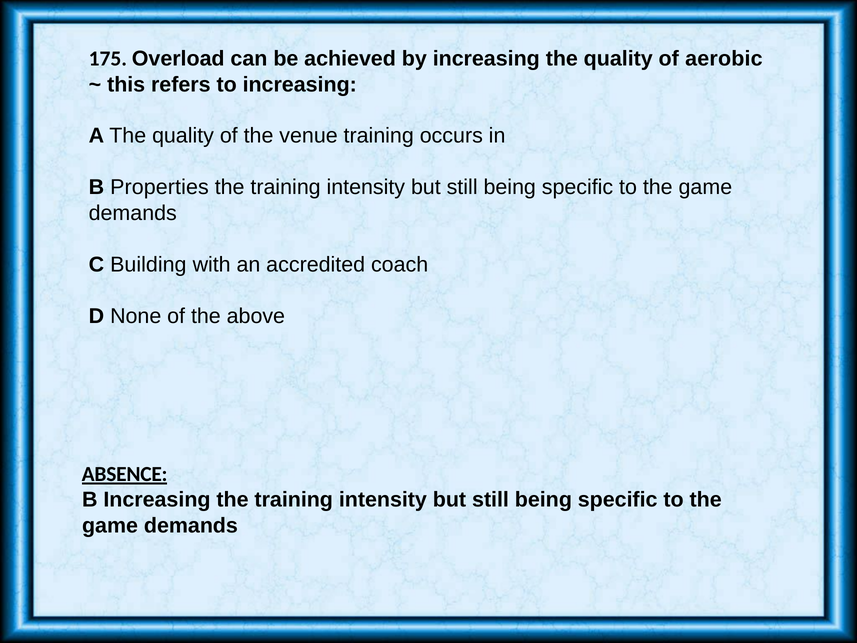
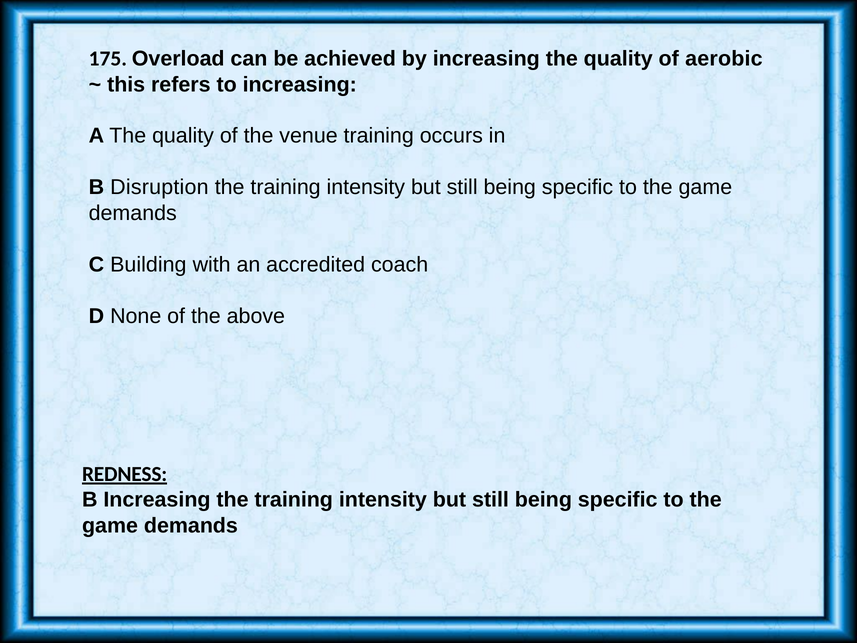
Properties: Properties -> Disruption (159, 187)
ABSENCE: ABSENCE -> REDNESS (125, 474)
